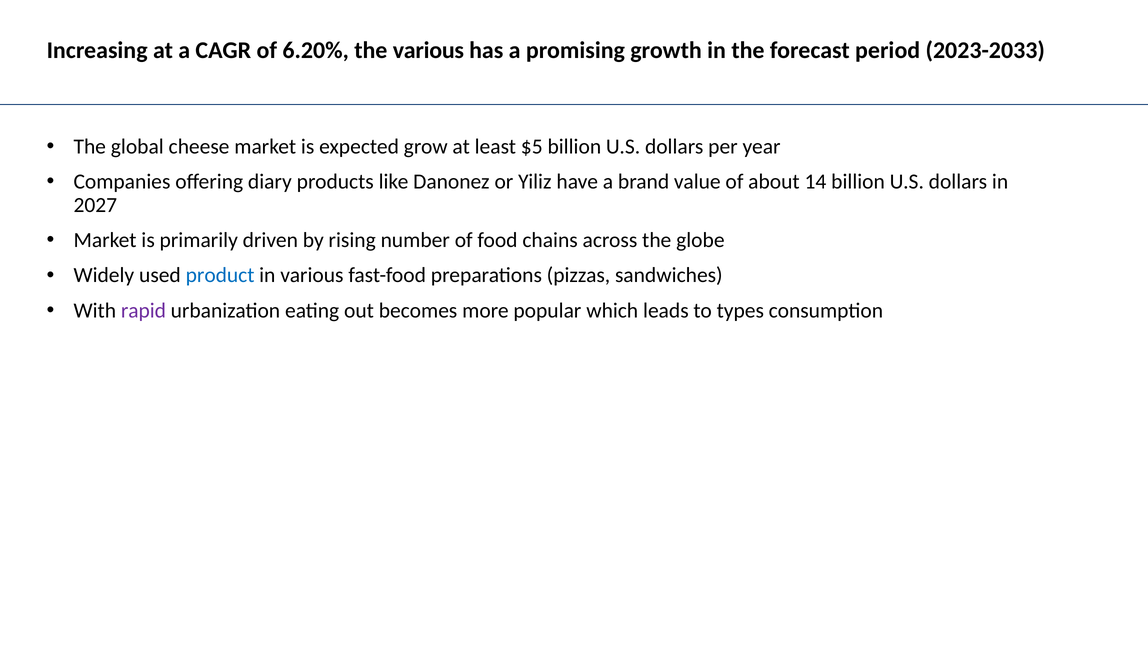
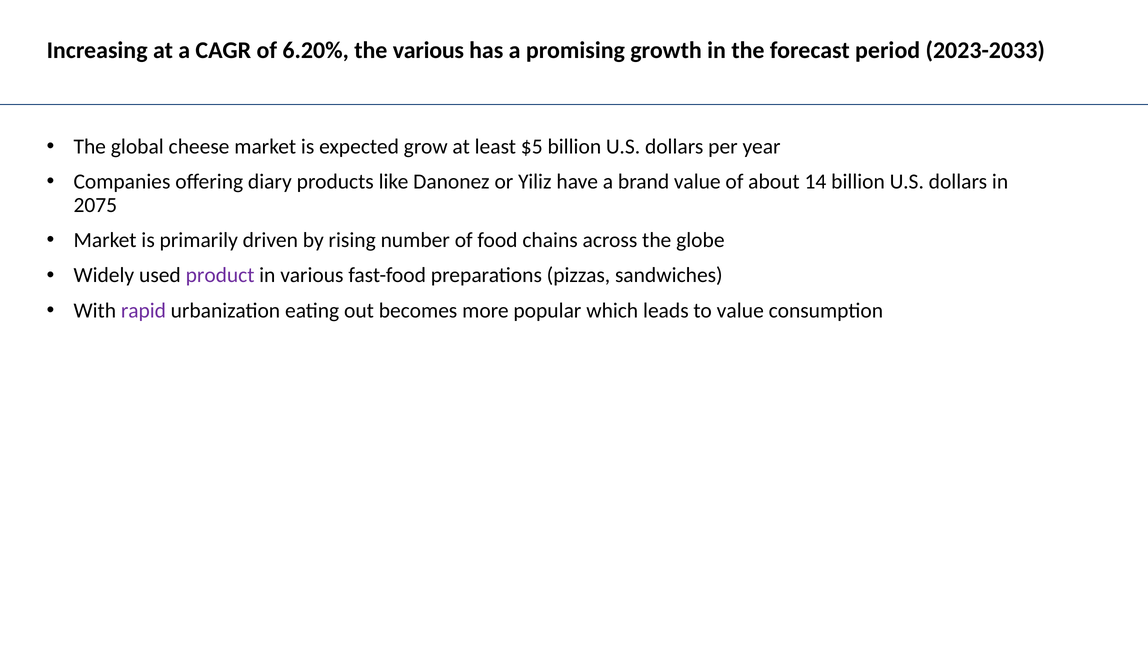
2027: 2027 -> 2075 (95, 205)
product colour: blue -> purple (220, 275)
to types: types -> value (740, 310)
